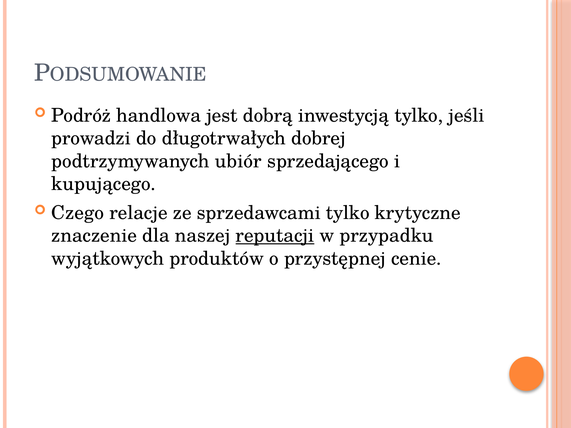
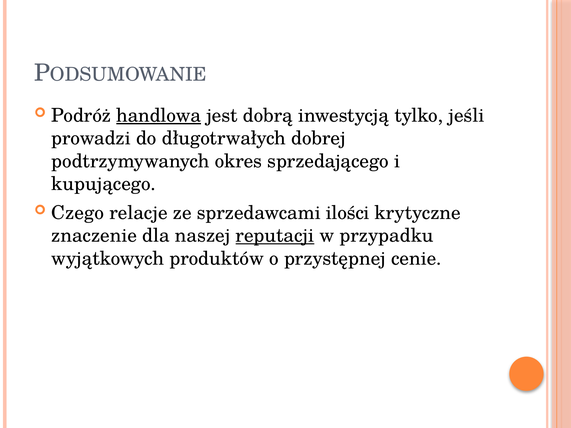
handlowa underline: none -> present (159, 115)
ubiór: ubiór -> okres (238, 161)
sprzedawcami tylko: tylko -> ilości (348, 213)
